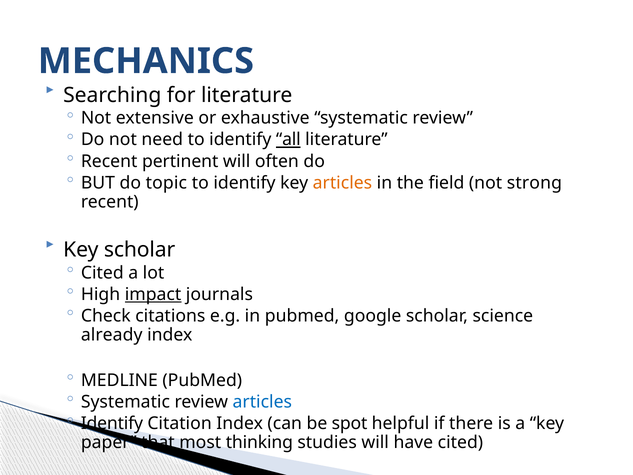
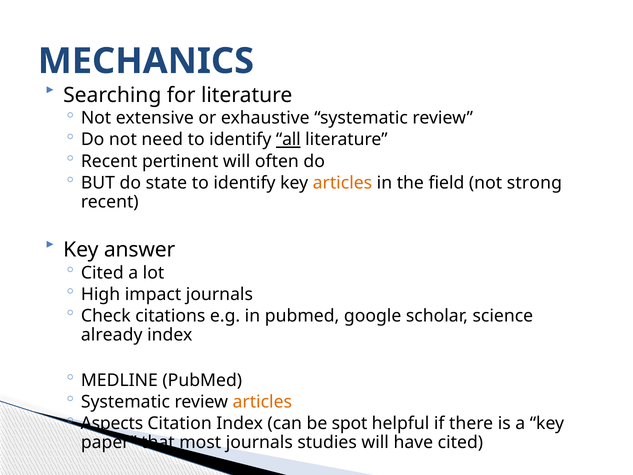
topic: topic -> state (166, 183)
Key scholar: scholar -> answer (140, 250)
impact underline: present -> none (153, 294)
articles colour: blue -> orange (262, 402)
Identify: Identify -> Aspects (112, 423)
most thinking: thinking -> journals (259, 442)
